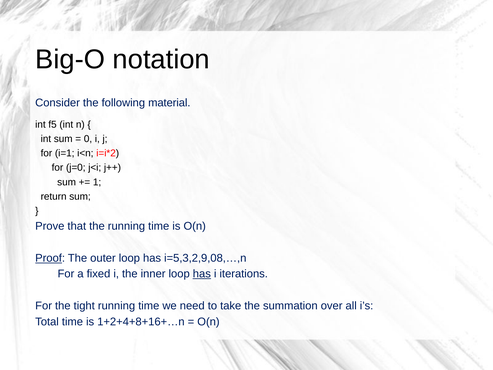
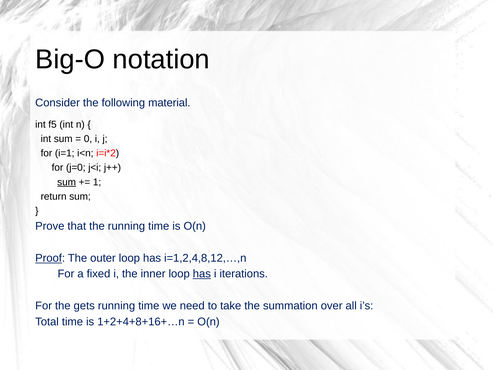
sum underline: none -> present (67, 182)
i=5,3,2,9,08,…,n: i=5,3,2,9,08,…,n -> i=1,2,4,8,12,…,n (205, 258)
tight: tight -> gets (84, 306)
